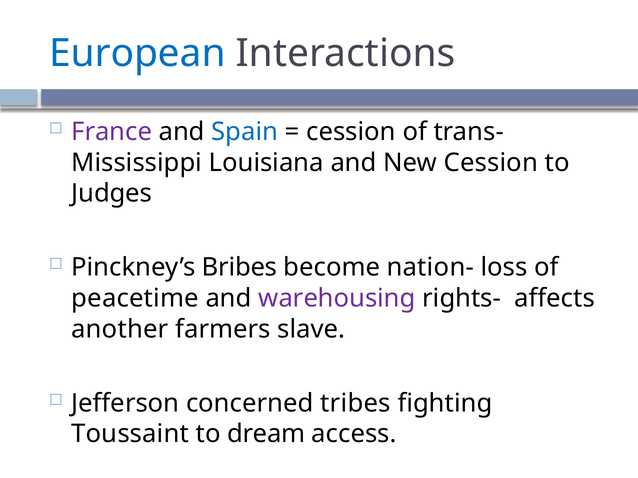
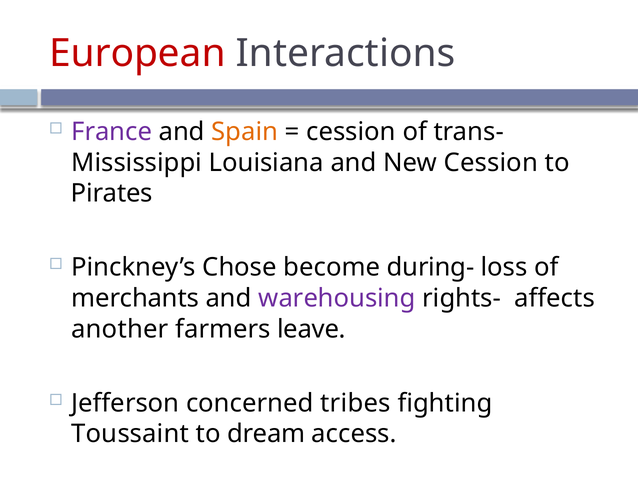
European colour: blue -> red (137, 53)
Spain colour: blue -> orange (245, 132)
Judges: Judges -> Pirates (112, 194)
Bribes: Bribes -> Chose (239, 268)
nation-: nation- -> during- (431, 268)
peacetime: peacetime -> merchants (135, 299)
slave: slave -> leave (311, 329)
